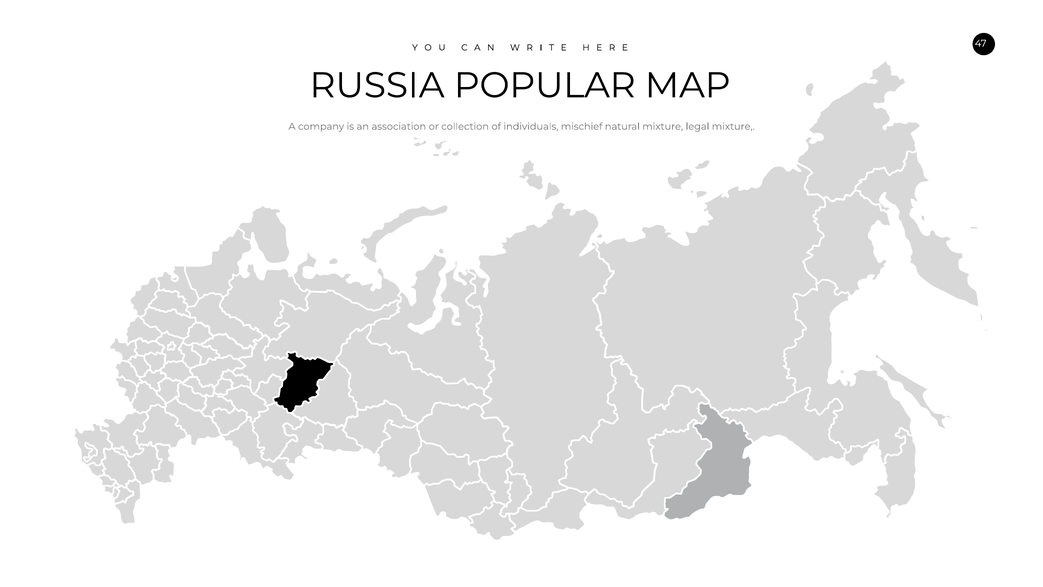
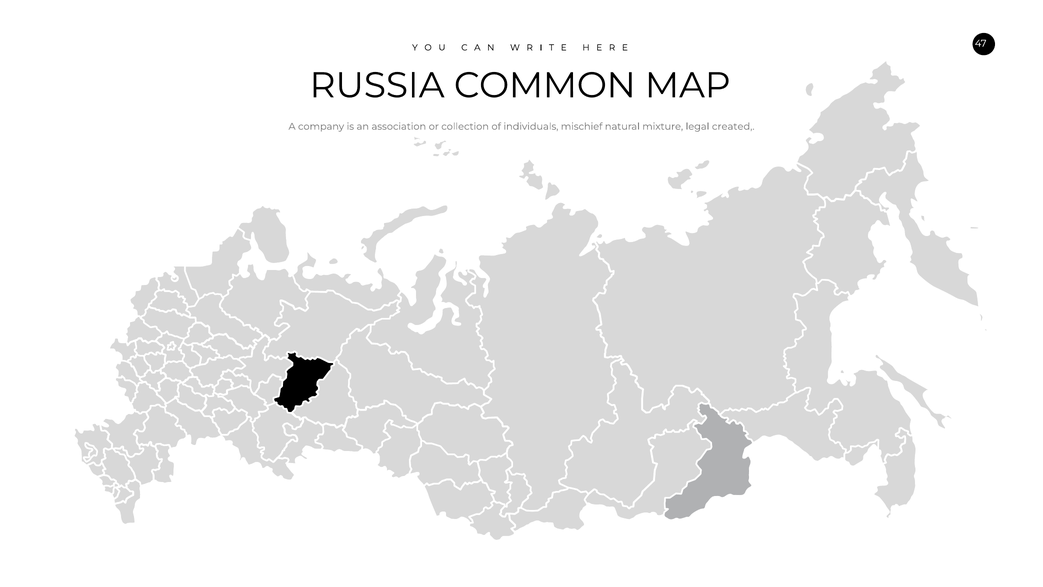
POPULAR: POPULAR -> COMMON (545, 85)
legal mixture: mixture -> created (733, 126)
